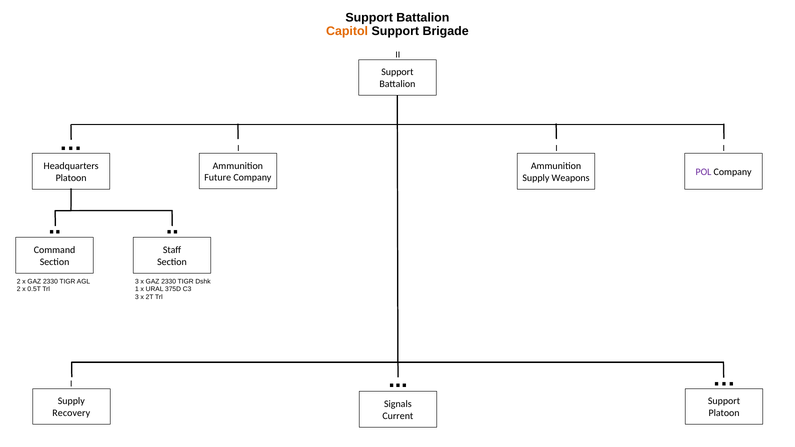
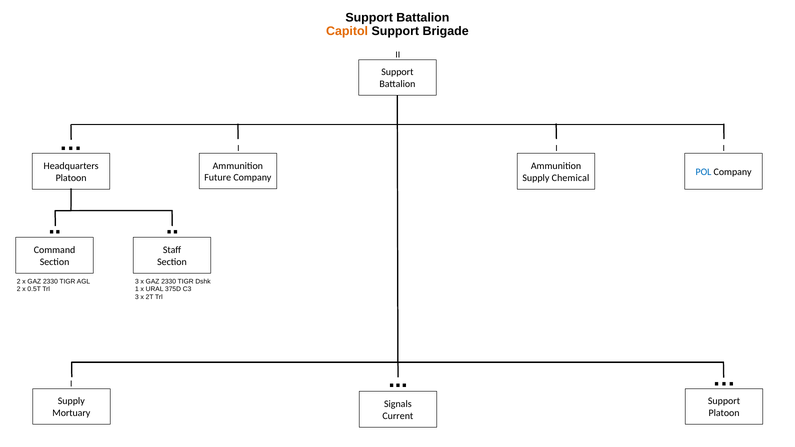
POL colour: purple -> blue (703, 172)
Weapons: Weapons -> Chemical (571, 178)
Recovery: Recovery -> Mortuary (71, 413)
